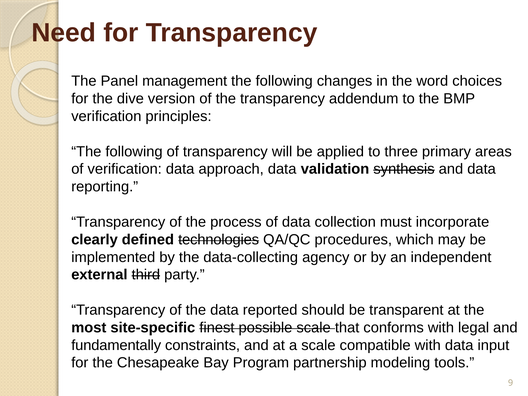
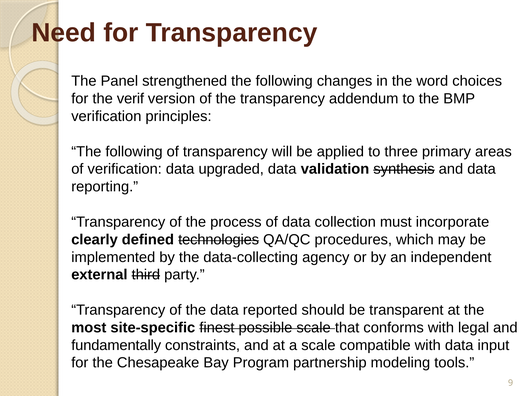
management: management -> strengthened (185, 81)
dive: dive -> verif (130, 99)
approach: approach -> upgraded (231, 169)
